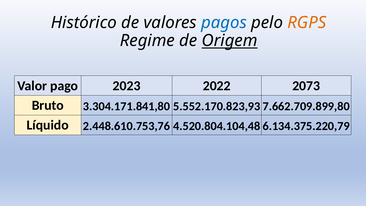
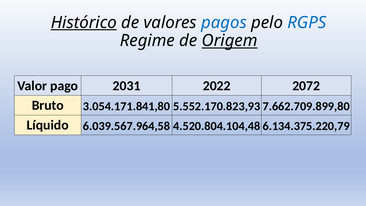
Histórico underline: none -> present (84, 23)
RGPS colour: orange -> blue (307, 23)
2023: 2023 -> 2031 (127, 86)
2073: 2073 -> 2072 (306, 86)
3.304.171.841,80: 3.304.171.841,80 -> 3.054.171.841,80 (127, 106)
2.448.610.753,76: 2.448.610.753,76 -> 6.039.567.964,58 (127, 126)
